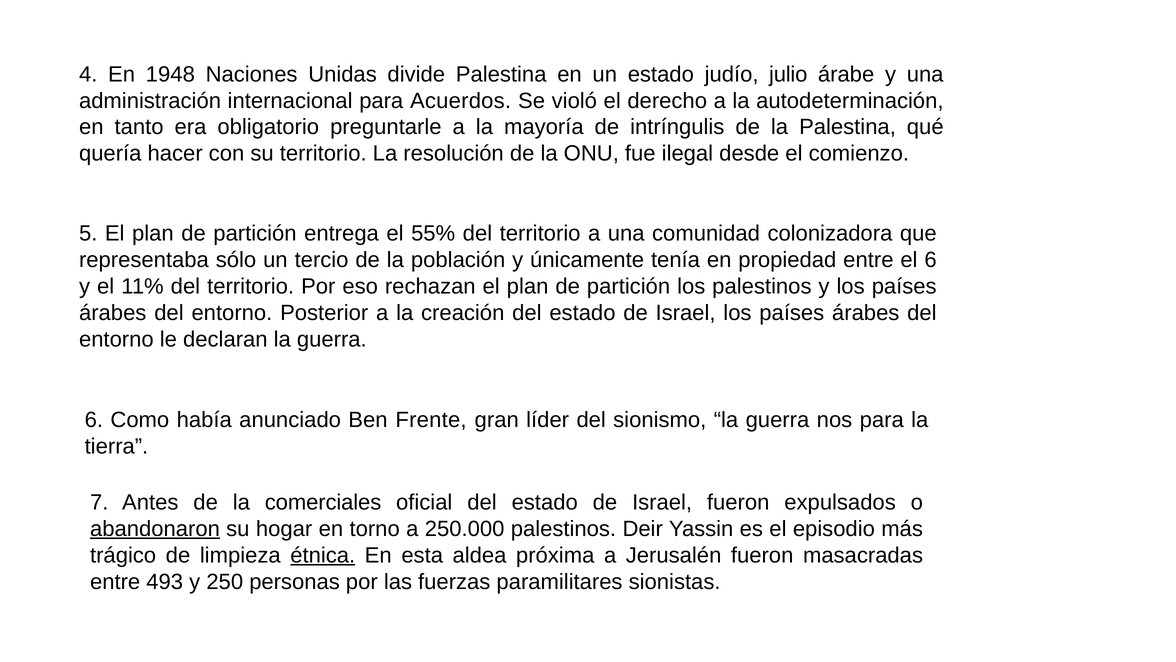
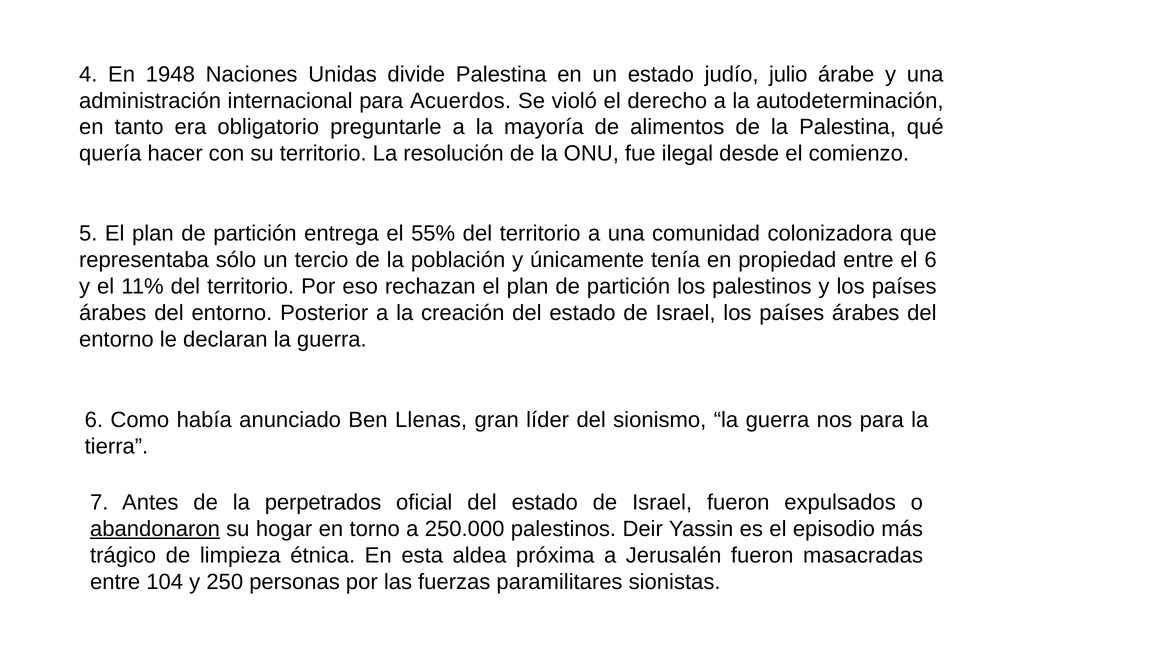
intríngulis: intríngulis -> alimentos (677, 127)
Frente: Frente -> Llenas (431, 420)
comerciales: comerciales -> perpetrados (323, 502)
étnica underline: present -> none (323, 555)
493: 493 -> 104 (165, 581)
